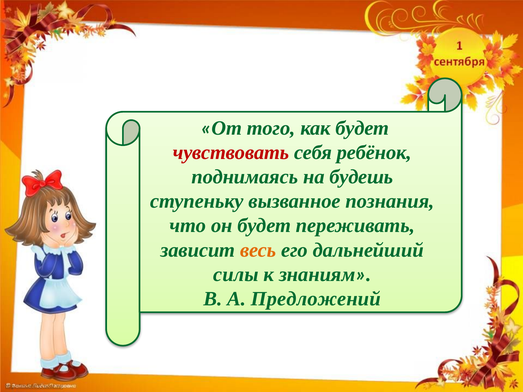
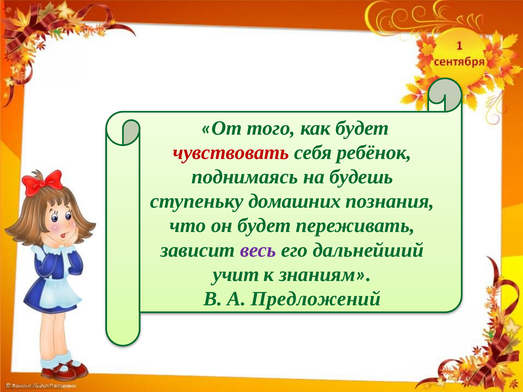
вызванное: вызванное -> домашних (295, 201)
весь colour: orange -> purple (258, 250)
силы: силы -> учит (236, 275)
